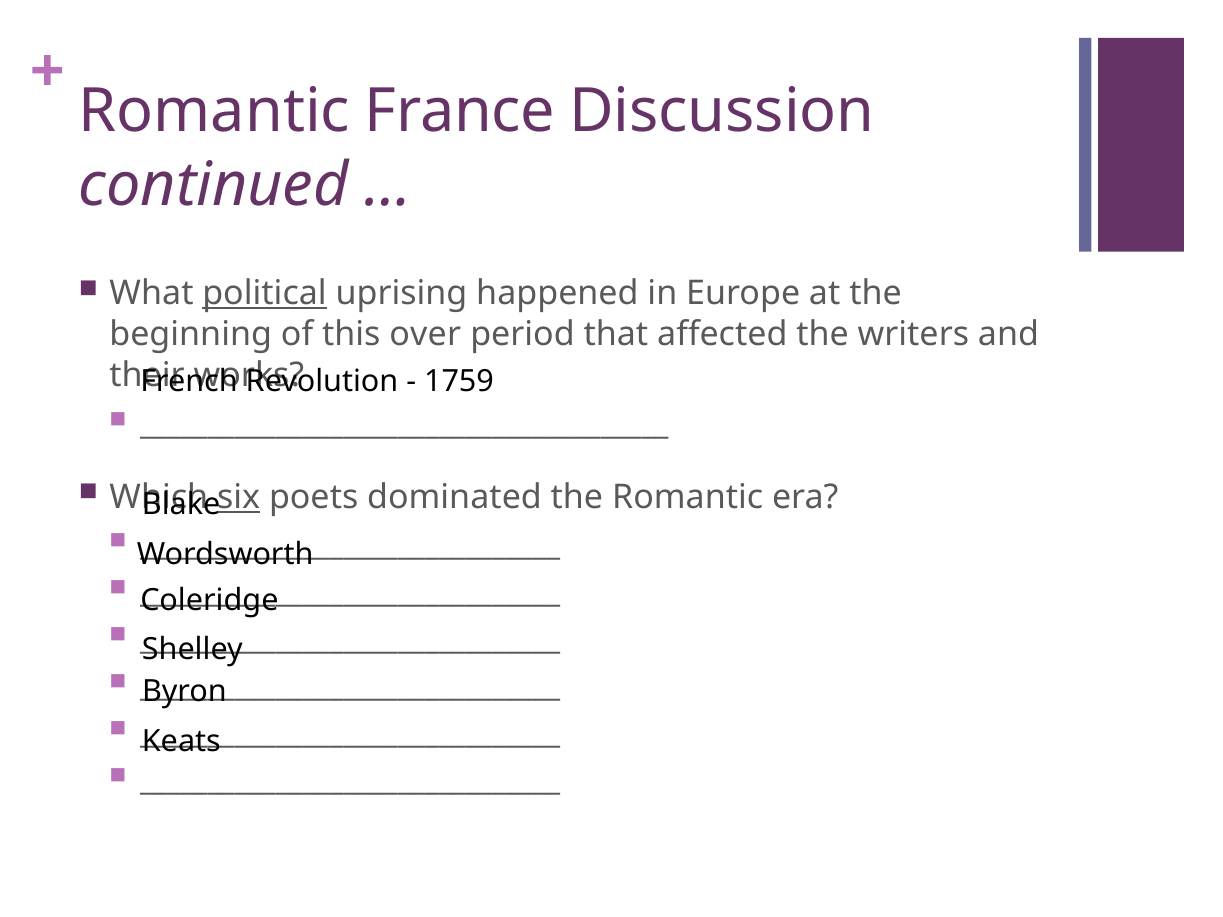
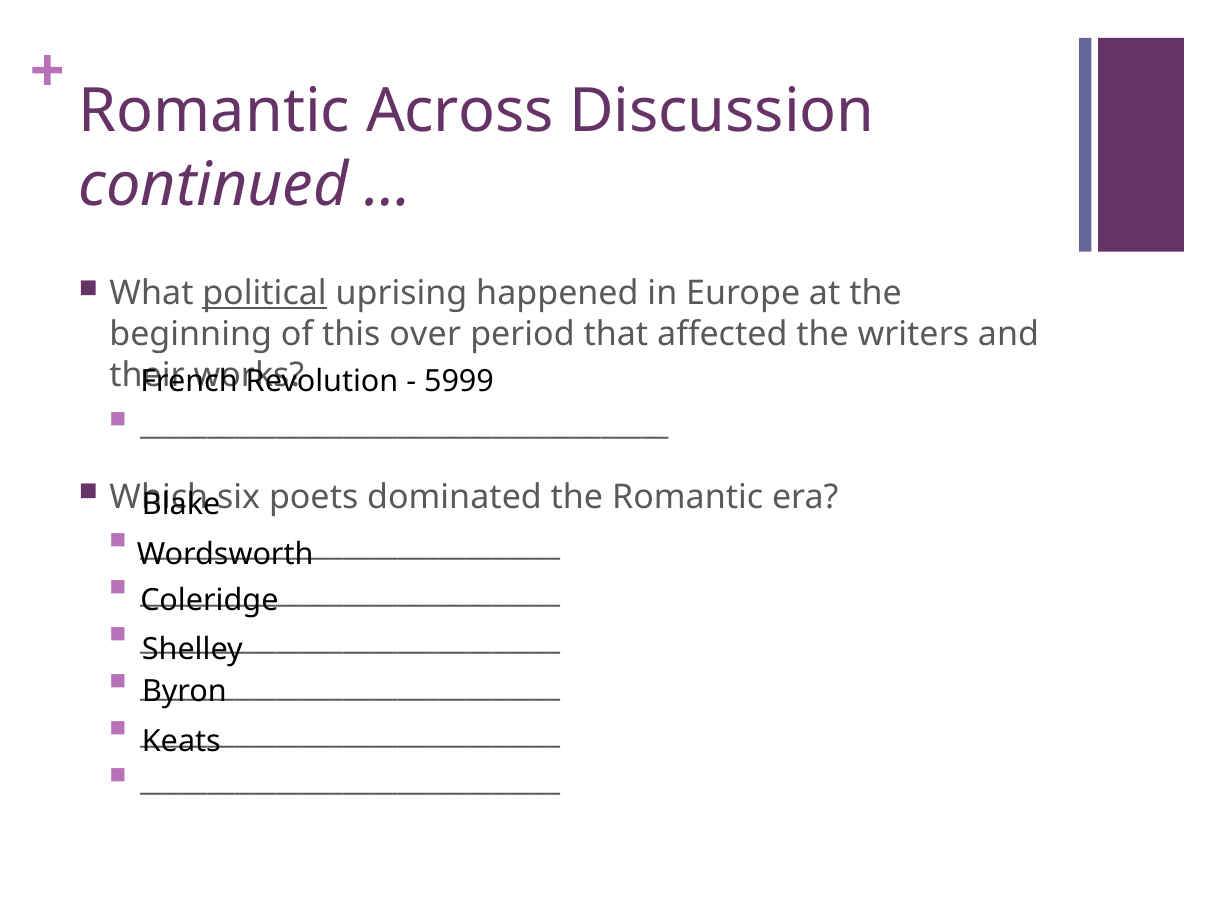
France: France -> Across (460, 112)
1759: 1759 -> 5999 (459, 382)
six underline: present -> none (239, 497)
